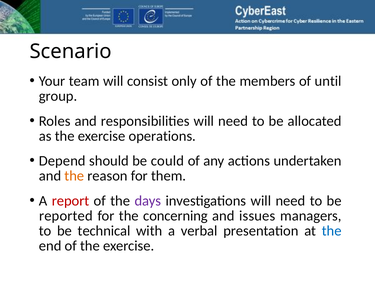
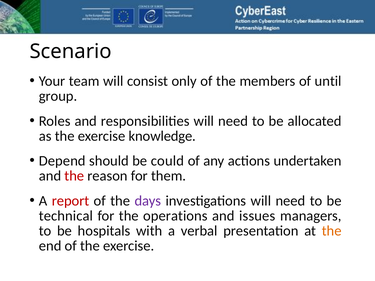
operations: operations -> knowledge (162, 136)
the colour: orange -> red (74, 176)
reported: reported -> technical (66, 216)
concerning: concerning -> operations (175, 216)
technical: technical -> hospitals (104, 231)
the colour: blue -> orange (332, 231)
